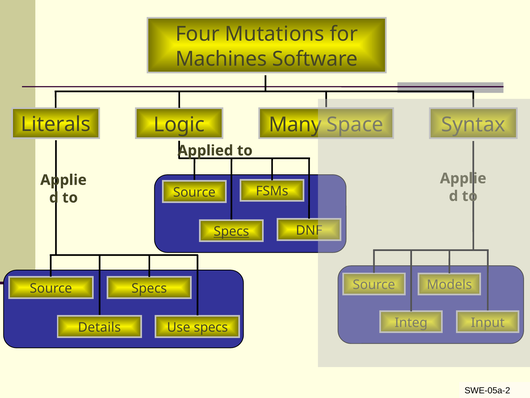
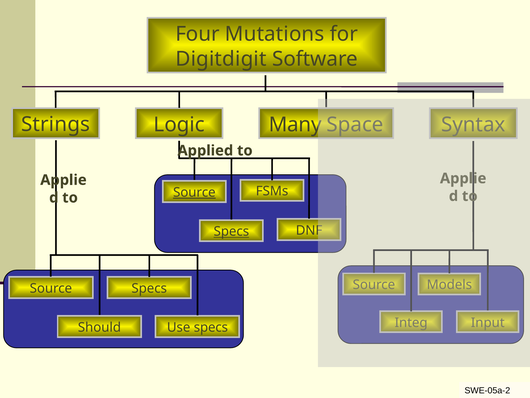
Machines: Machines -> Digitdigit (221, 59)
Literals: Literals -> Strings (56, 124)
Source underline: none -> present (194, 192)
Details: Details -> Should (99, 327)
